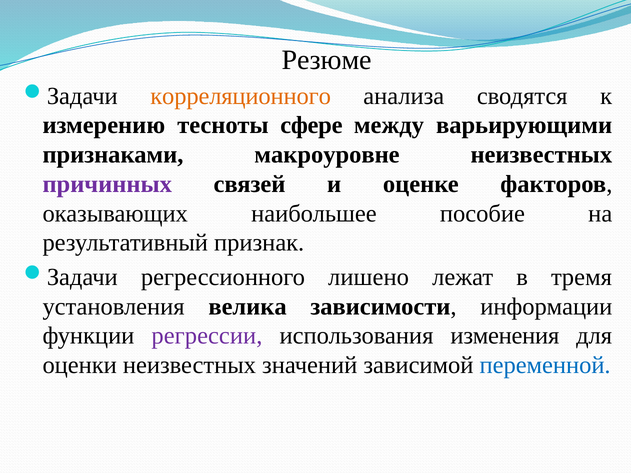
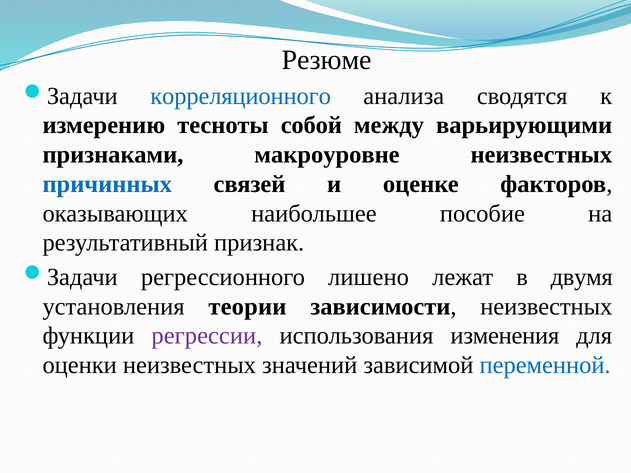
корреляционного colour: orange -> blue (241, 96)
сфере: сфере -> собой (311, 125)
причинных colour: purple -> blue (107, 184)
тремя: тремя -> двумя (582, 277)
велика: велика -> теории (247, 307)
зависимости информации: информации -> неизвестных (546, 307)
